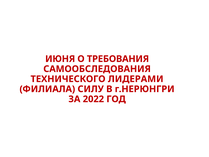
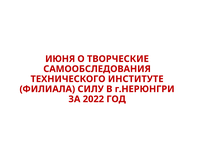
ТРЕБОВАНИЯ: ТРЕБОВАНИЯ -> ТВОРЧЕСКИЕ (118, 59)
ЛИДЕРАМИ: ЛИДЕРАМИ -> ИНСТИТУТЕ (136, 79)
